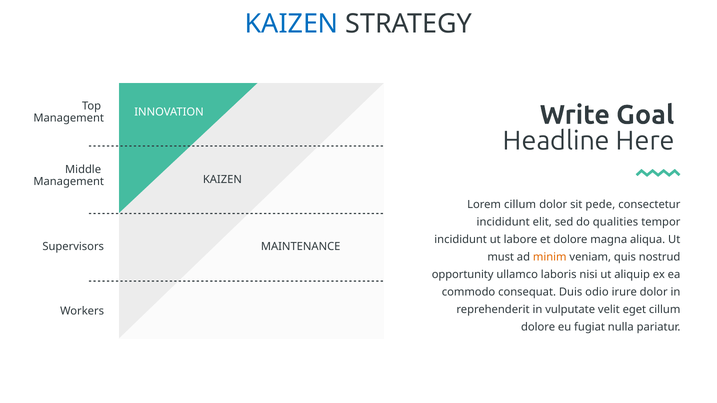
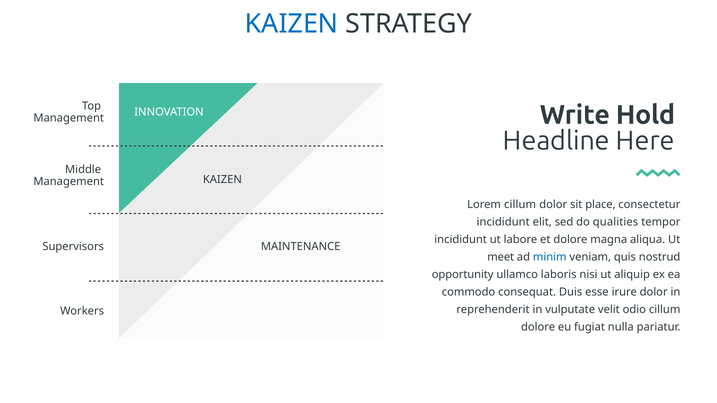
Goal: Goal -> Hold (645, 115)
pede: pede -> place (600, 205)
must: must -> meet (501, 257)
minim colour: orange -> blue (550, 257)
odio: odio -> esse (597, 292)
eget: eget -> odio (634, 310)
